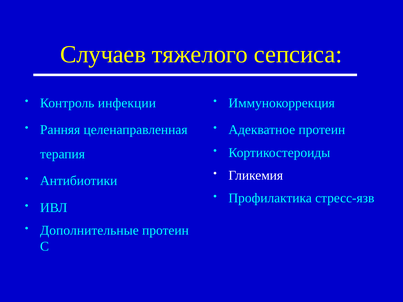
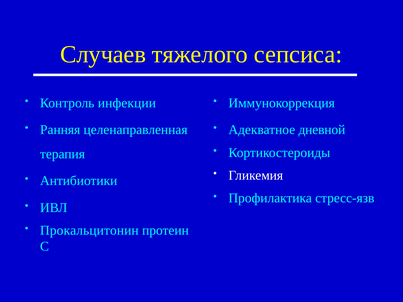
Адекватное протеин: протеин -> дневной (322, 130)
Дополнительные: Дополнительные -> Прокальцитонин (89, 231)
